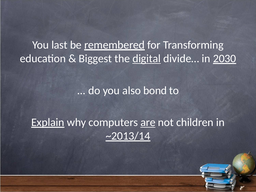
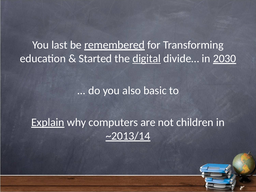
Biggest: Biggest -> Started (95, 59)
bond: bond -> basic (155, 90)
are underline: present -> none (148, 122)
